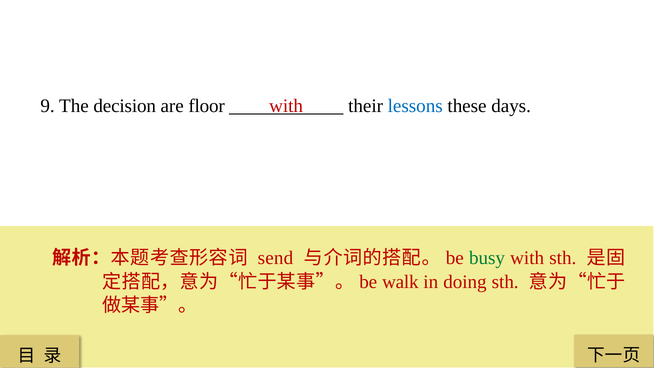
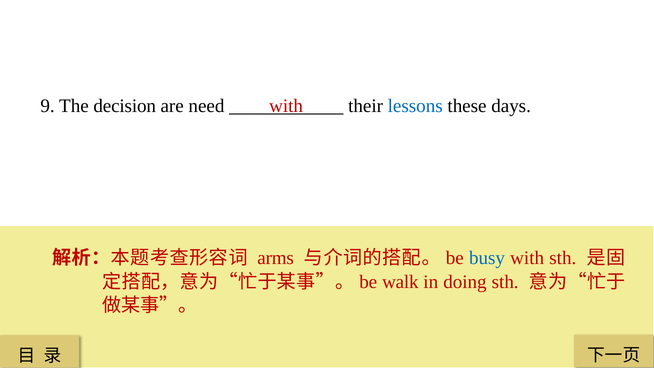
floor: floor -> need (206, 106)
send: send -> arms (276, 258)
busy colour: green -> blue (487, 258)
